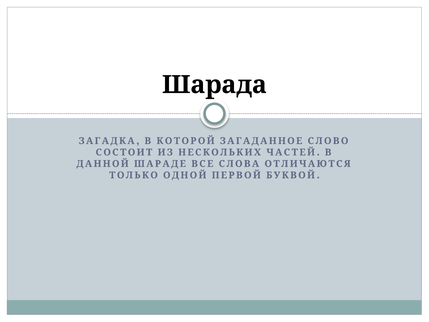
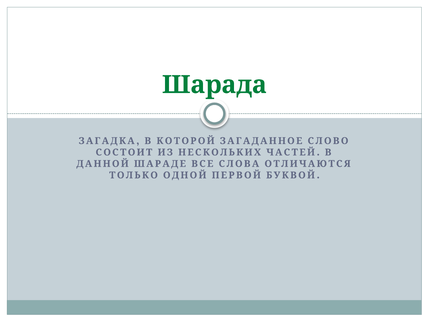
Шарада colour: black -> green (214, 85)
